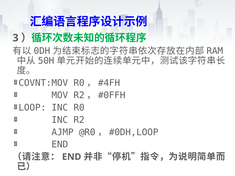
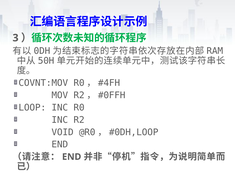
AJMP: AJMP -> VOID (63, 132)
